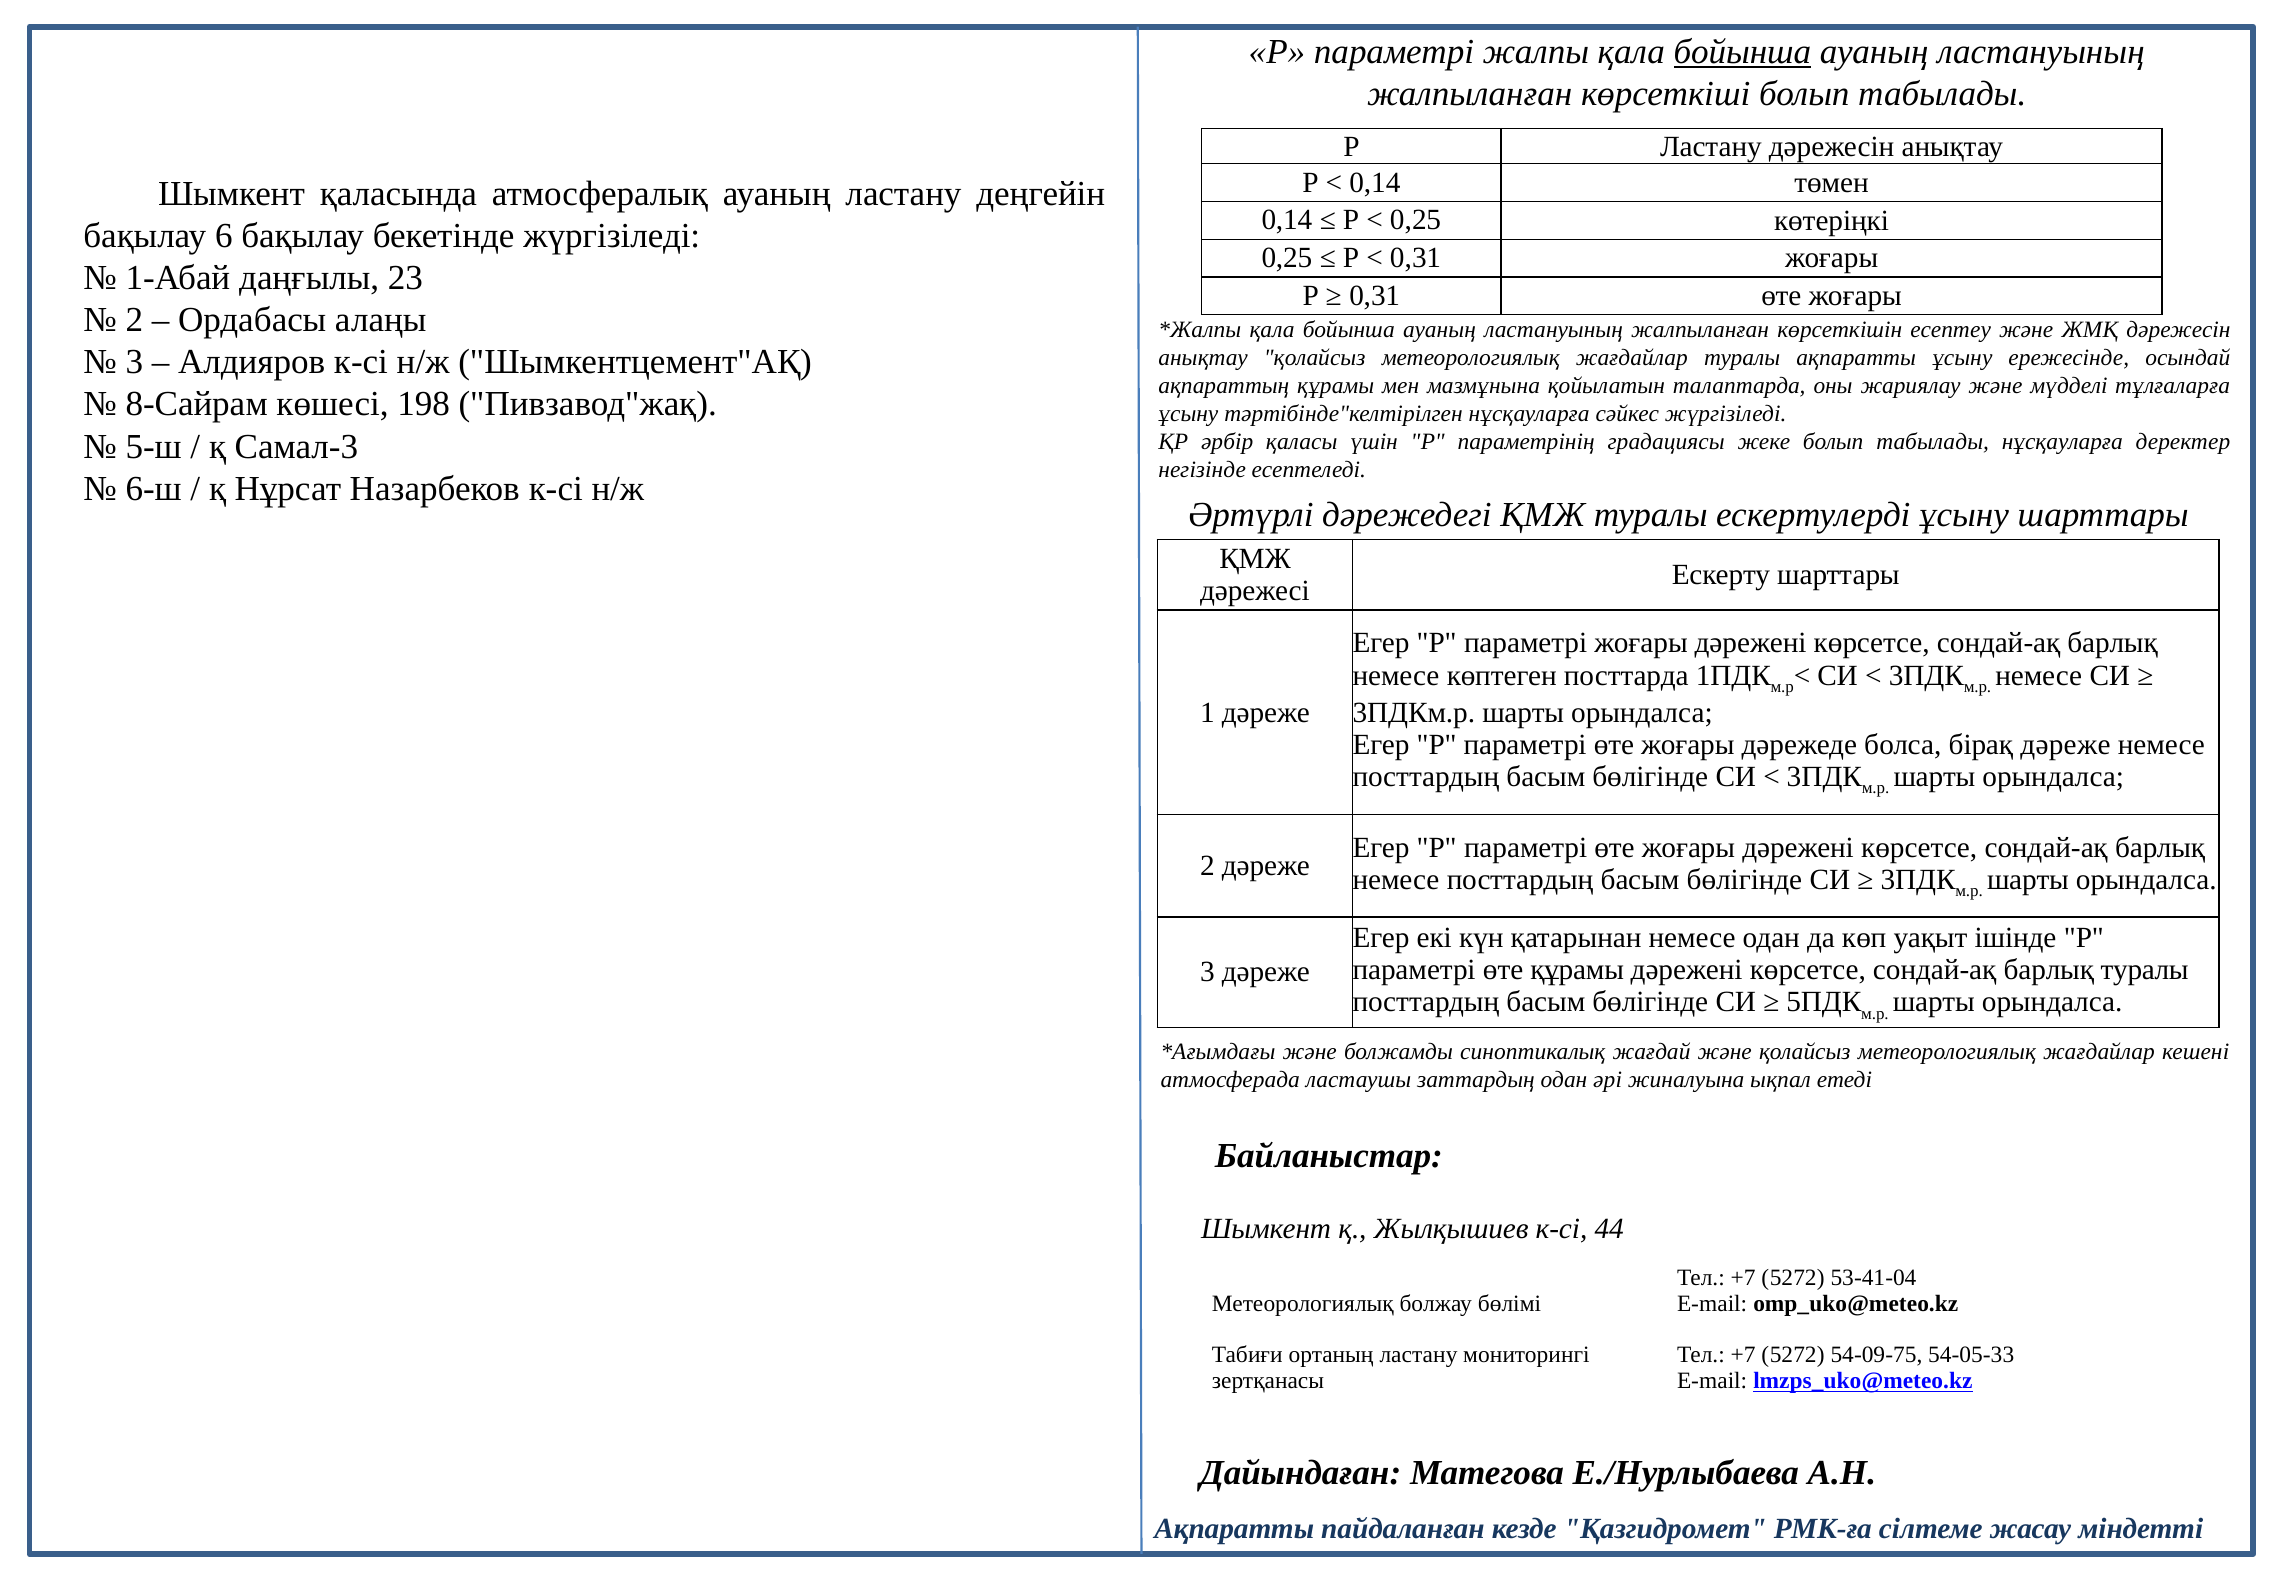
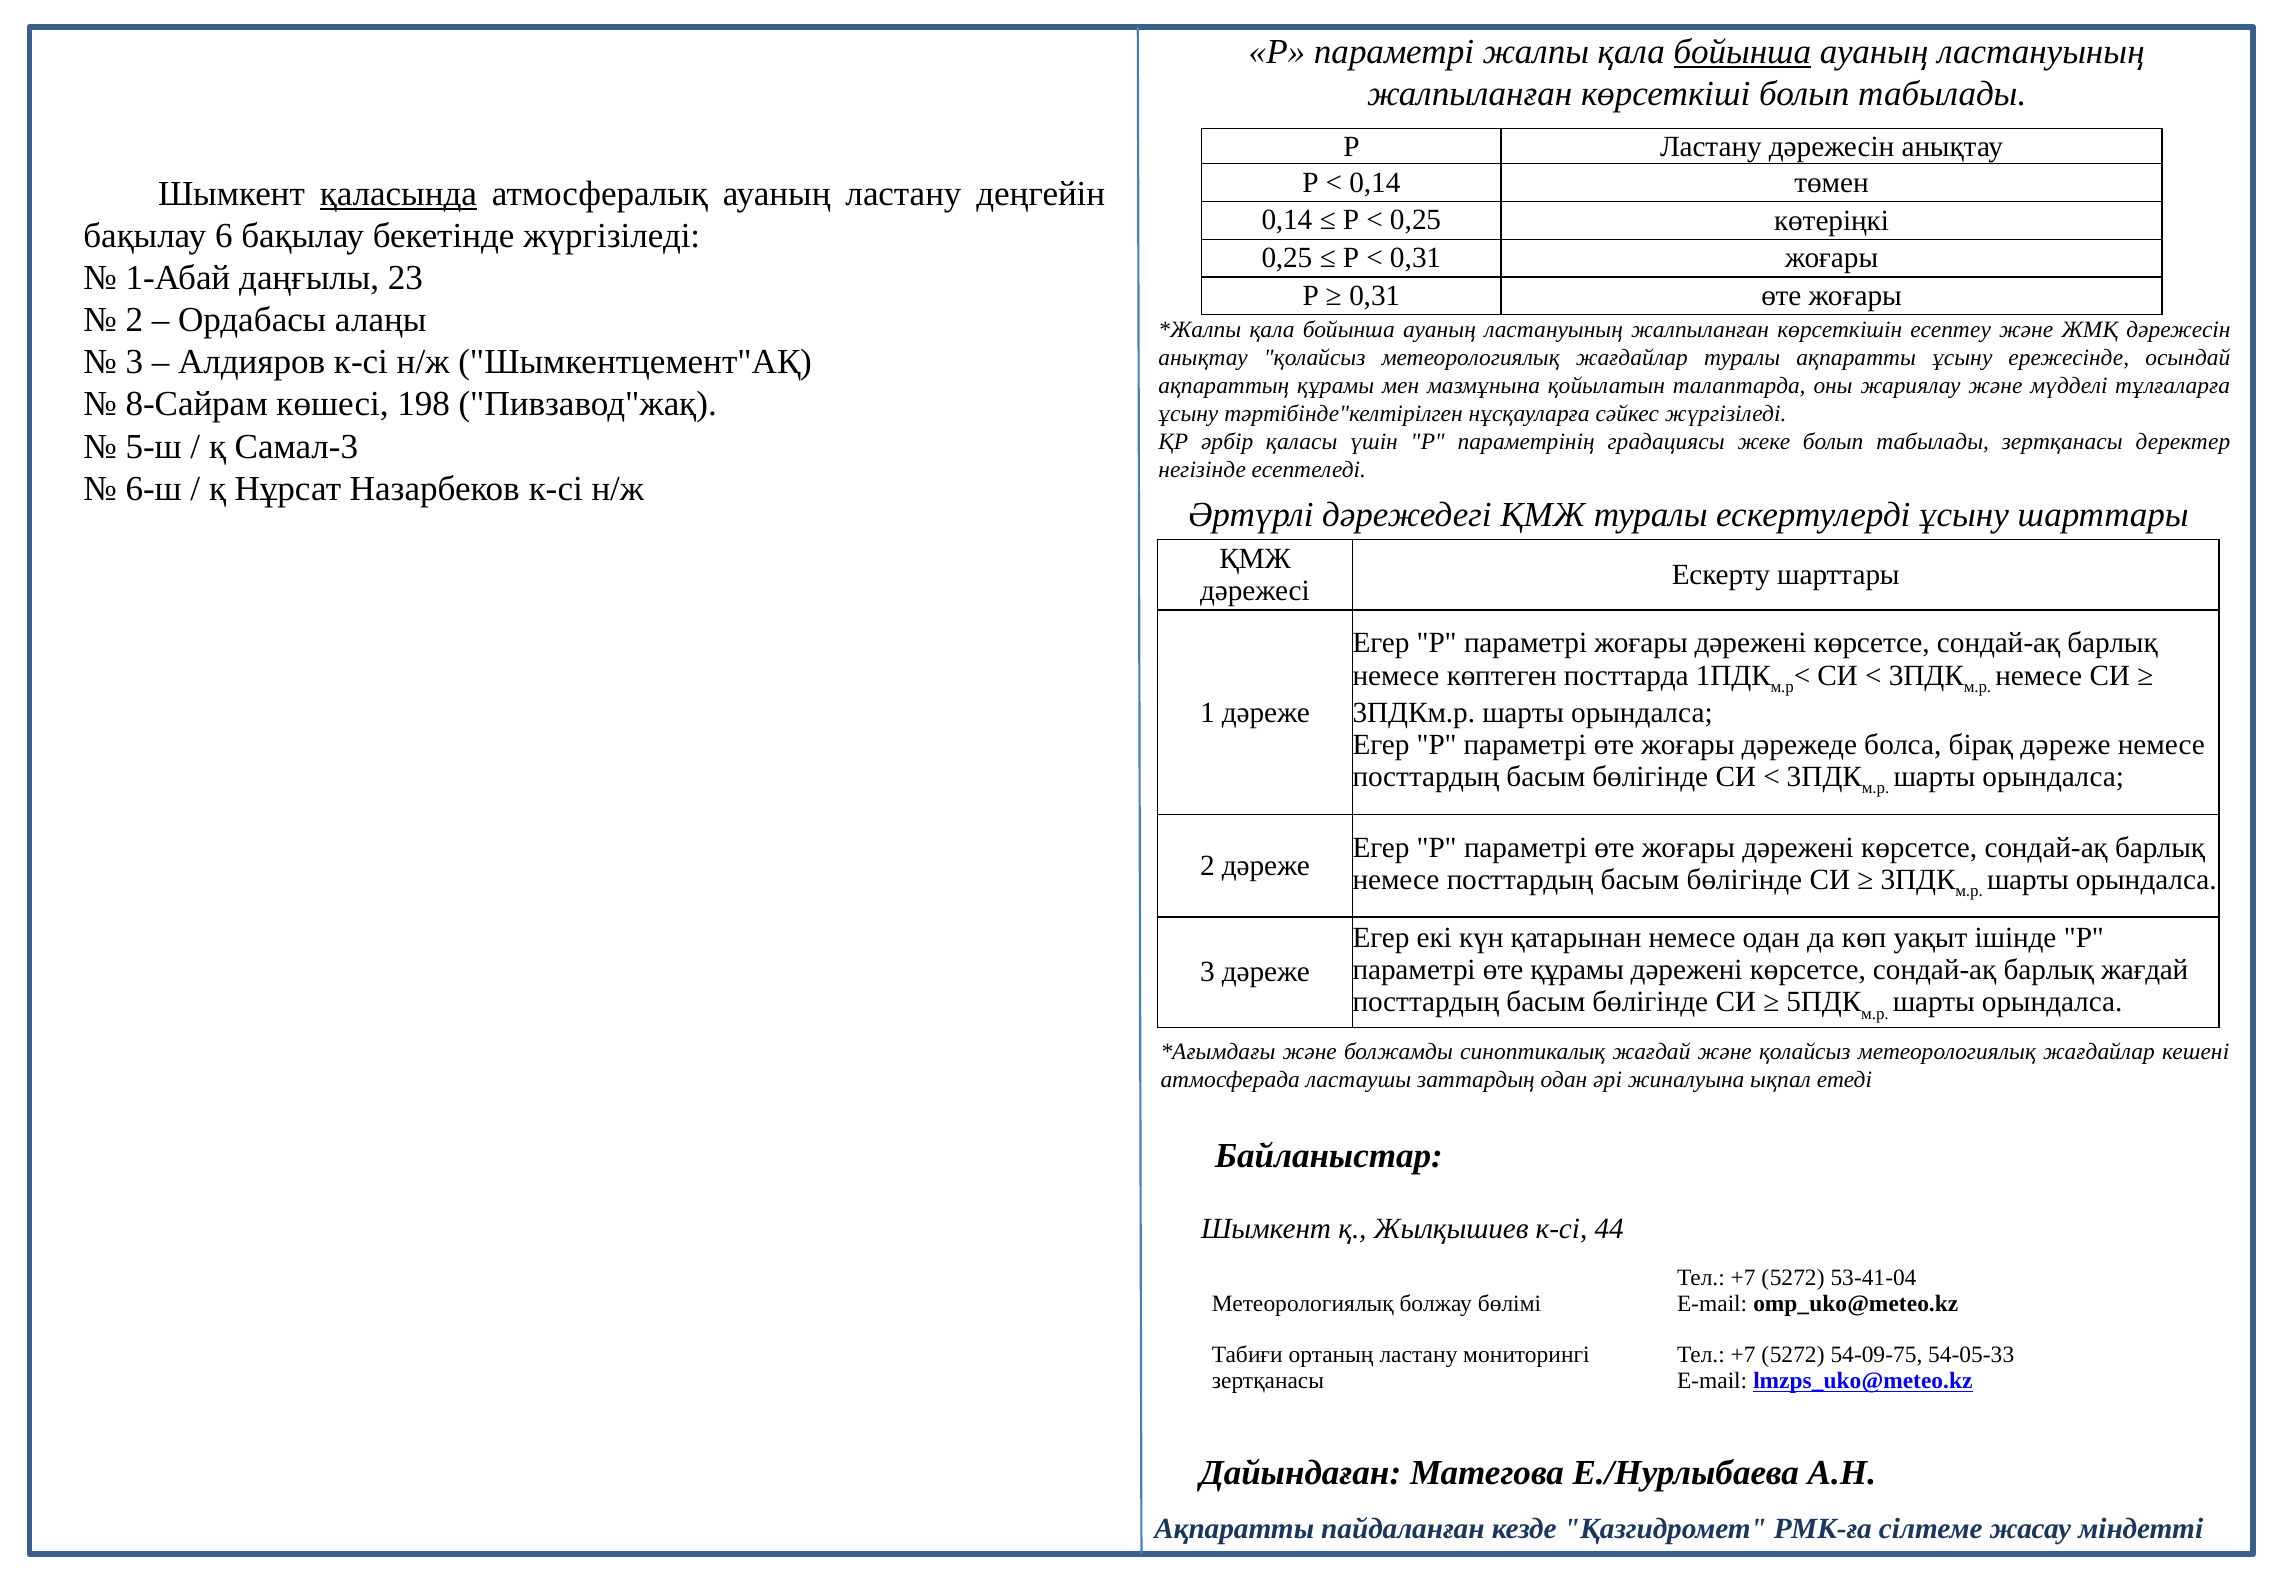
қаласында underline: none -> present (398, 193)
табылады нұсқауларға: нұсқауларға -> зертқанасы (2062, 442)
барлық туралы: туралы -> жағдай (2145, 970)
